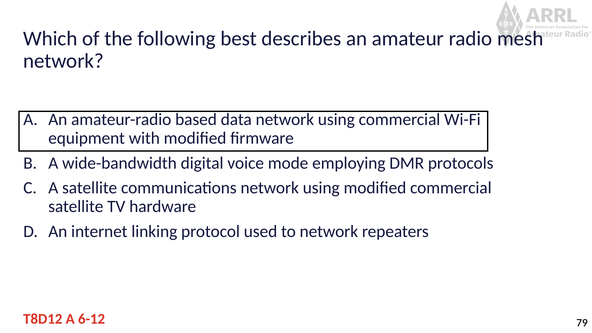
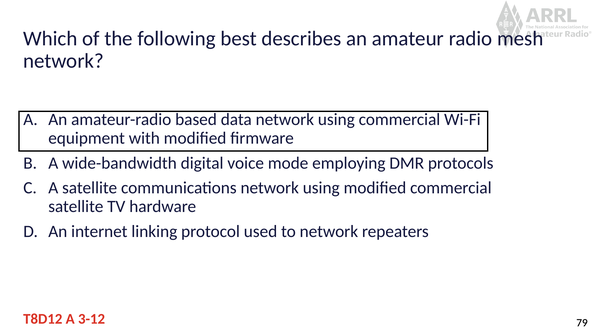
6-12: 6-12 -> 3-12 (92, 319)
